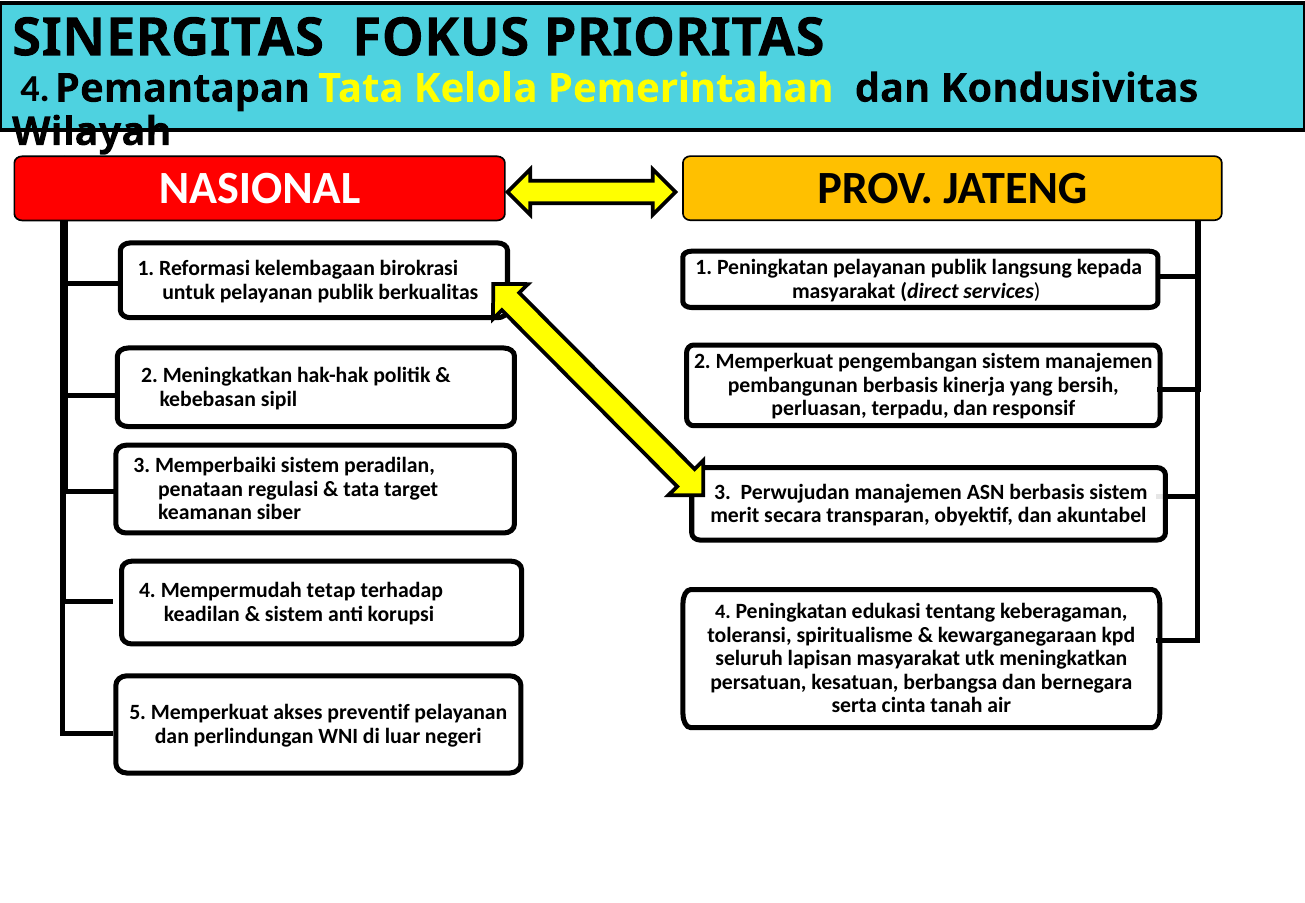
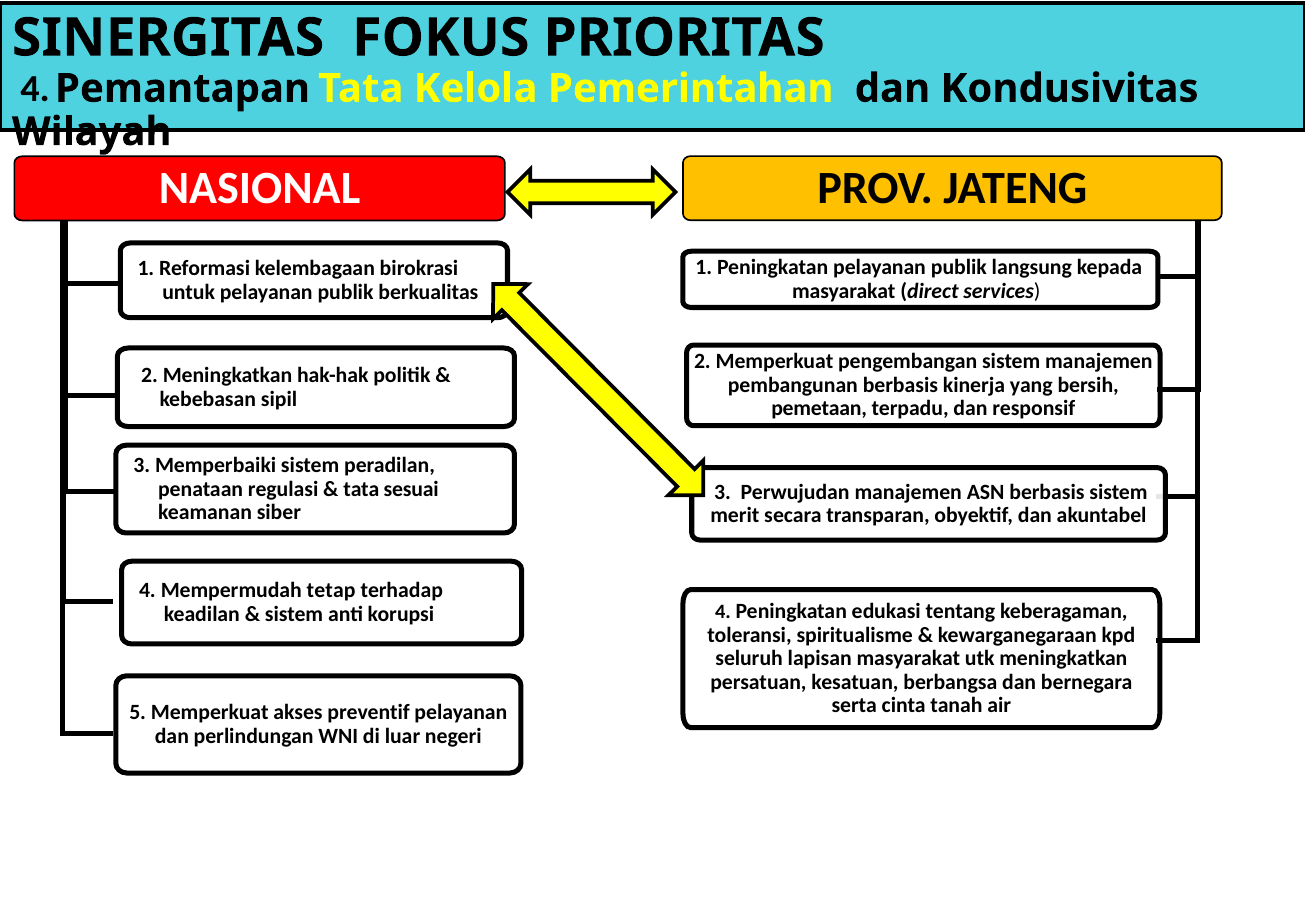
perluasan: perluasan -> pemetaan (819, 409)
target: target -> sesuai (411, 489)
